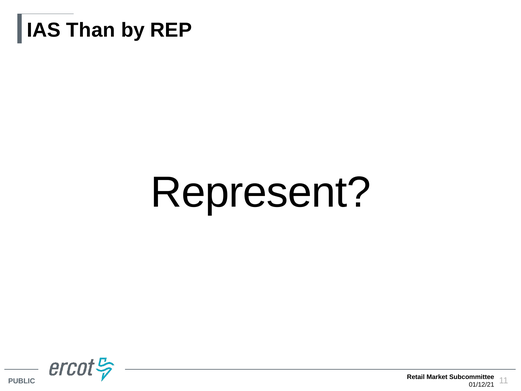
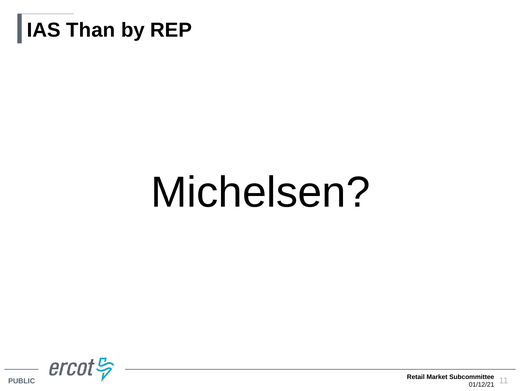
Represent: Represent -> Michelsen (260, 192)
